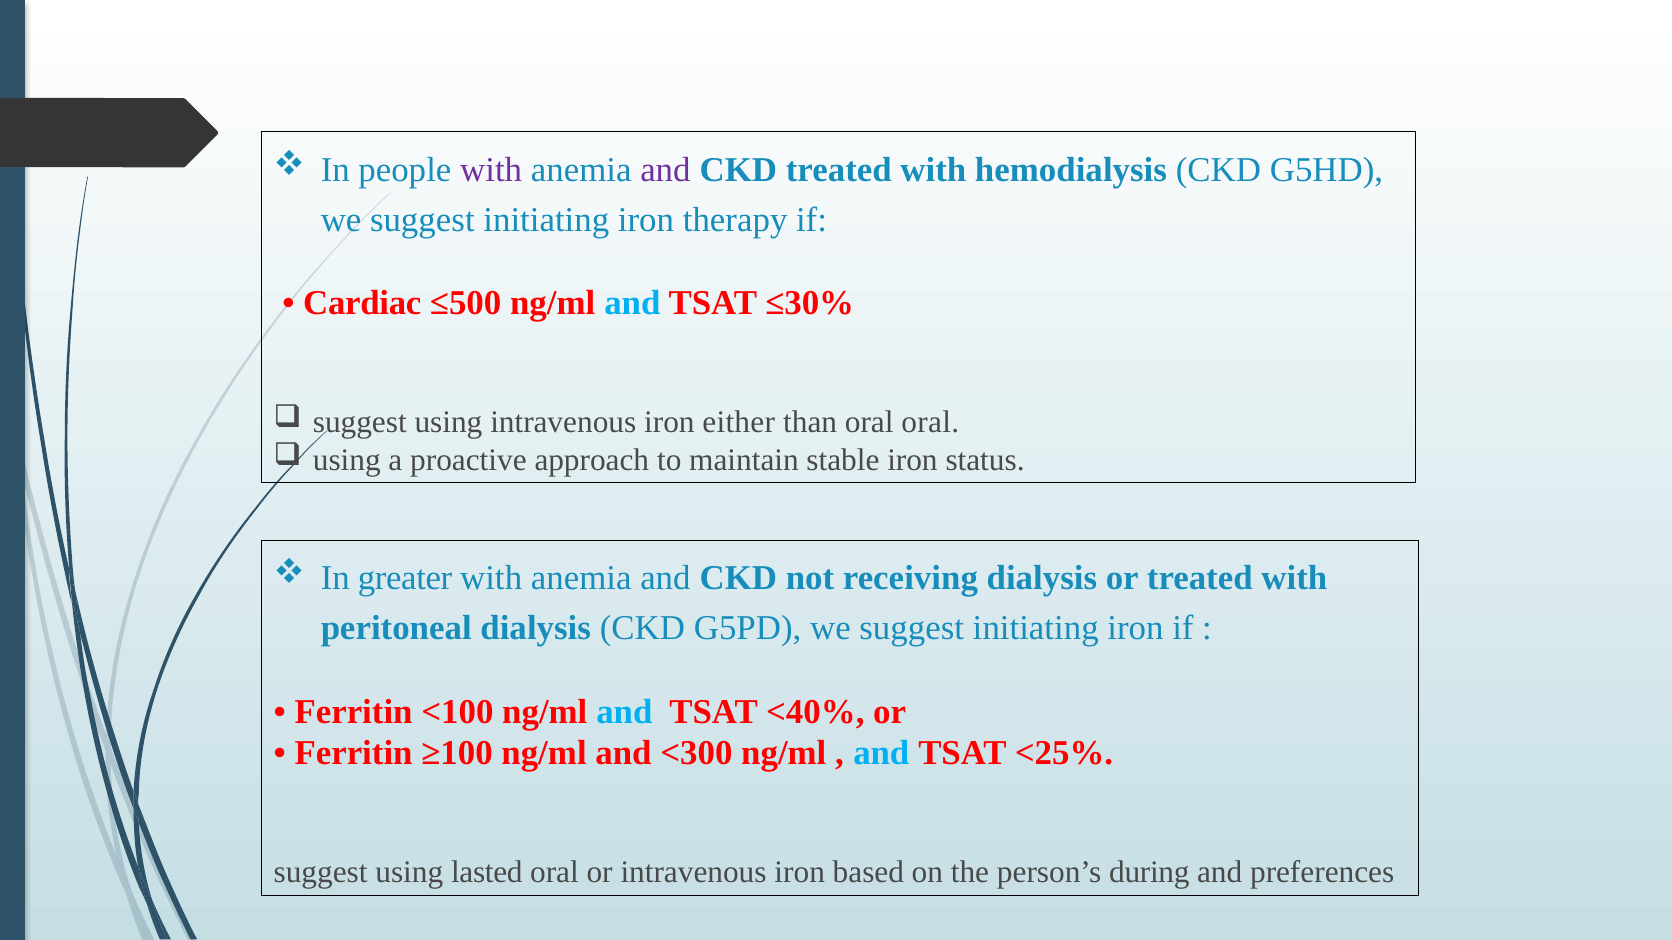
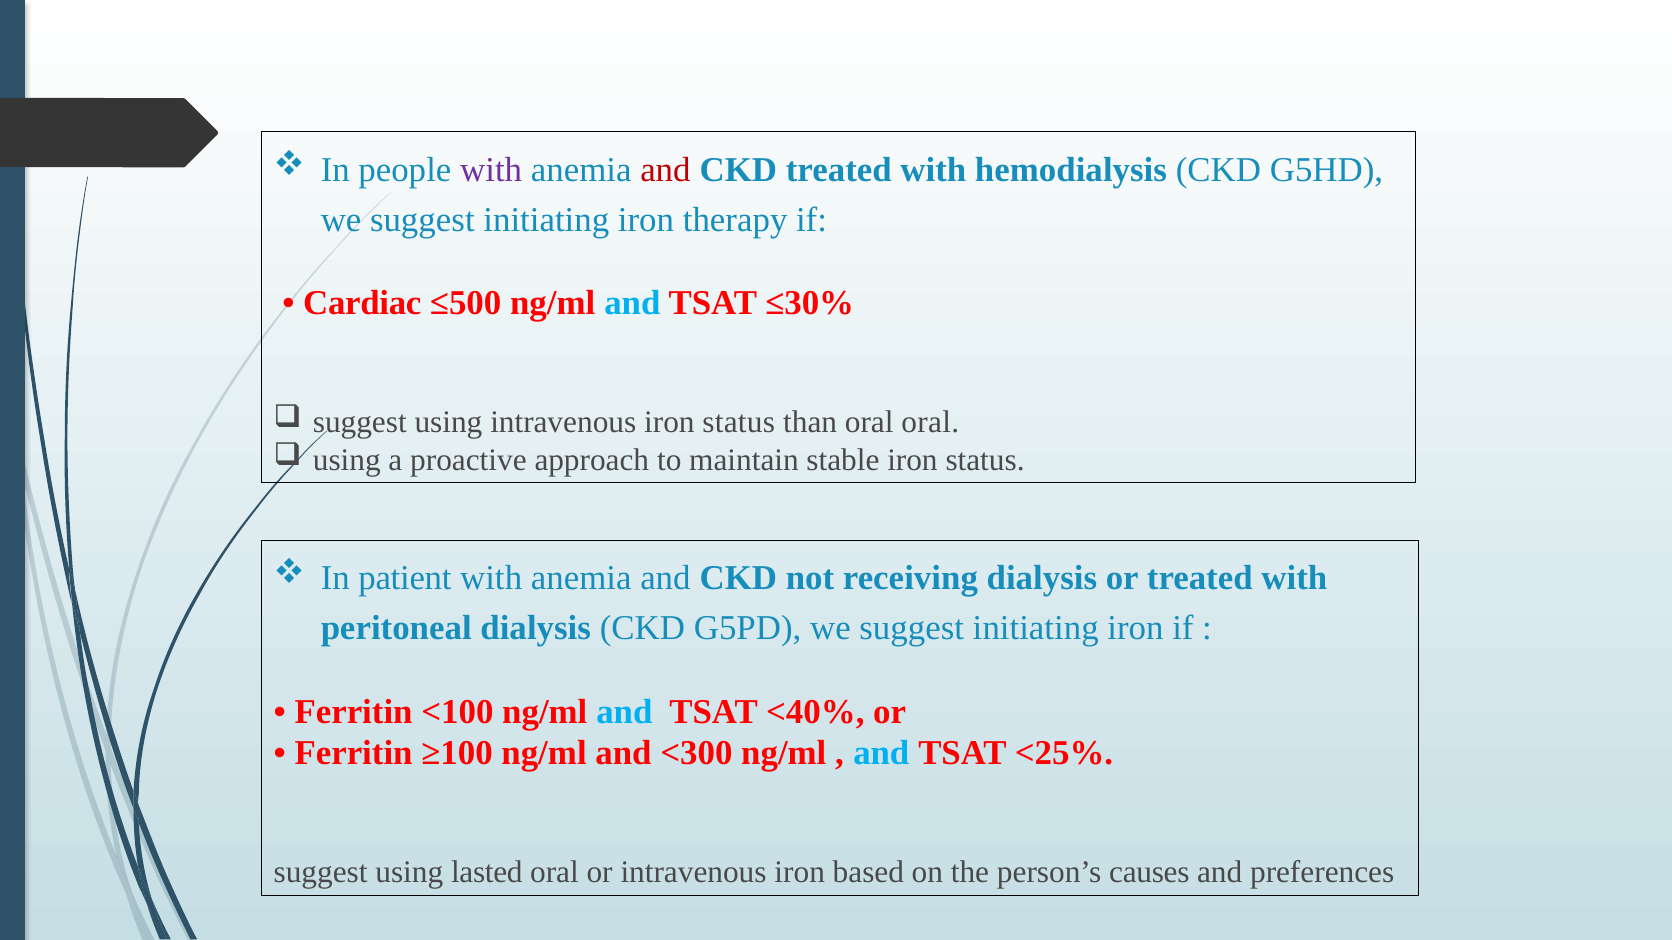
and colour: purple -> red (665, 170)
intravenous iron either: either -> status (739, 422)
greater: greater -> patient (405, 578)
during: during -> causes (1149, 873)
